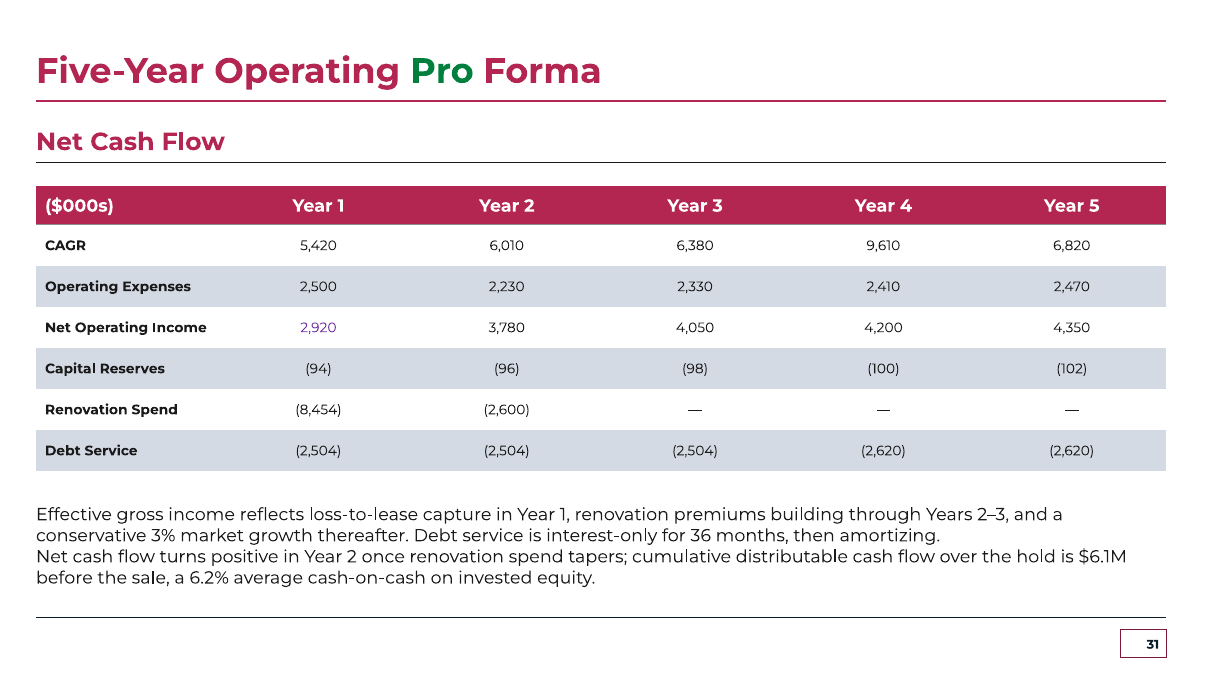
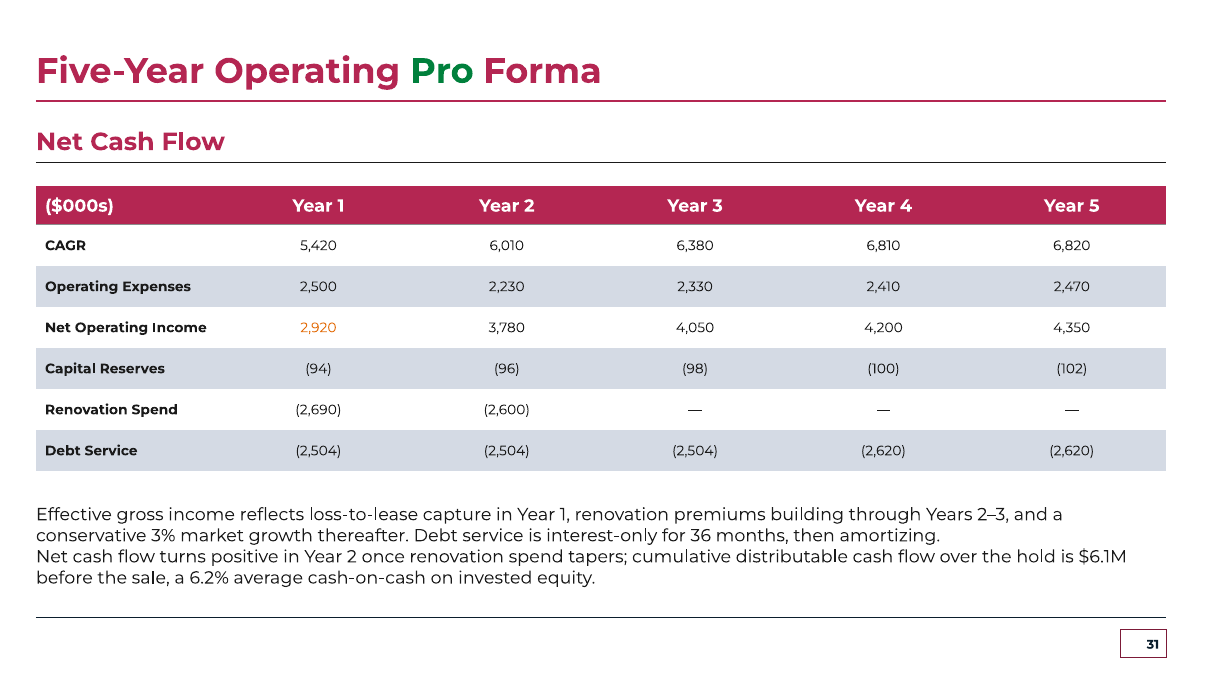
9,610: 9,610 -> 6,810 (883, 246)
2,920 colour: purple -> orange (318, 328)
8,454: 8,454 -> 2,690 (318, 410)
